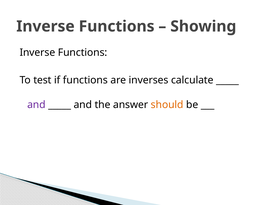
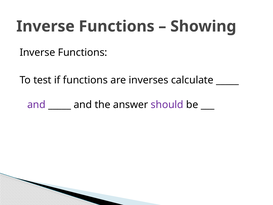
should colour: orange -> purple (167, 105)
